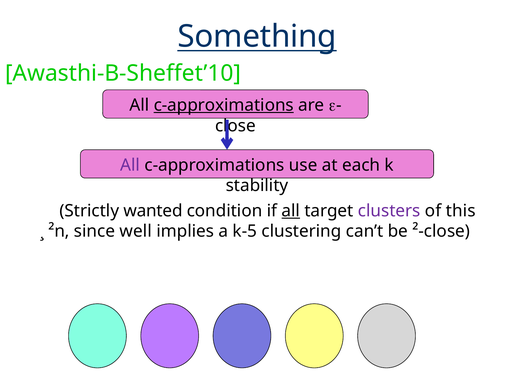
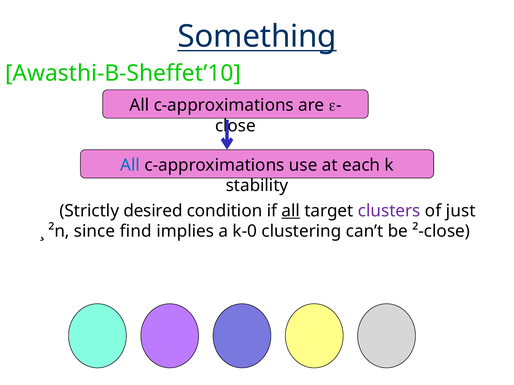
c-approximations underline: present -> none (224, 105)
All colour: purple -> blue (130, 165)
wanted: wanted -> desired (153, 211)
this: this -> just (461, 211)
well: well -> find (136, 232)
k-5: k-5 -> k-0 (245, 232)
